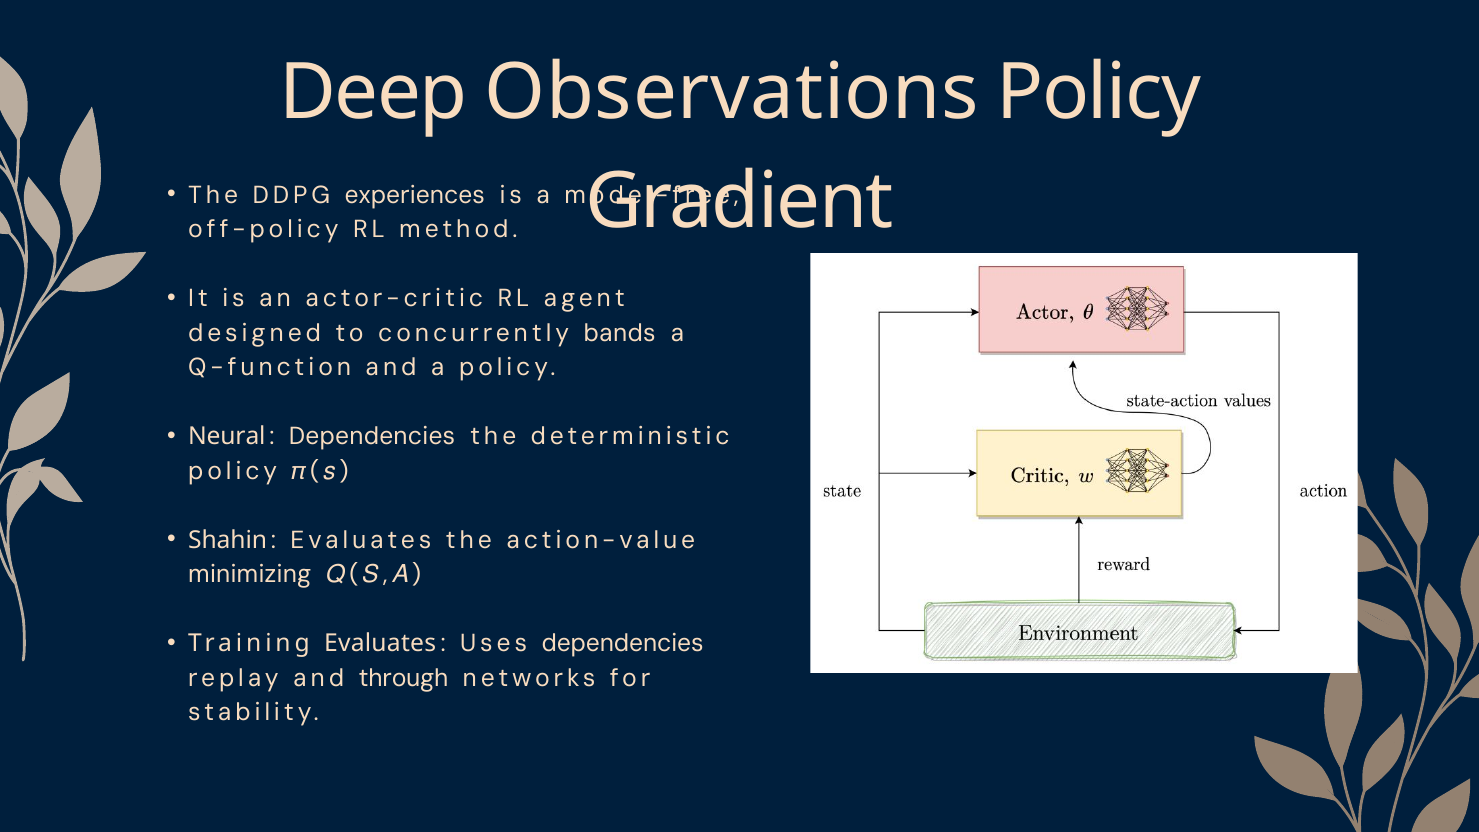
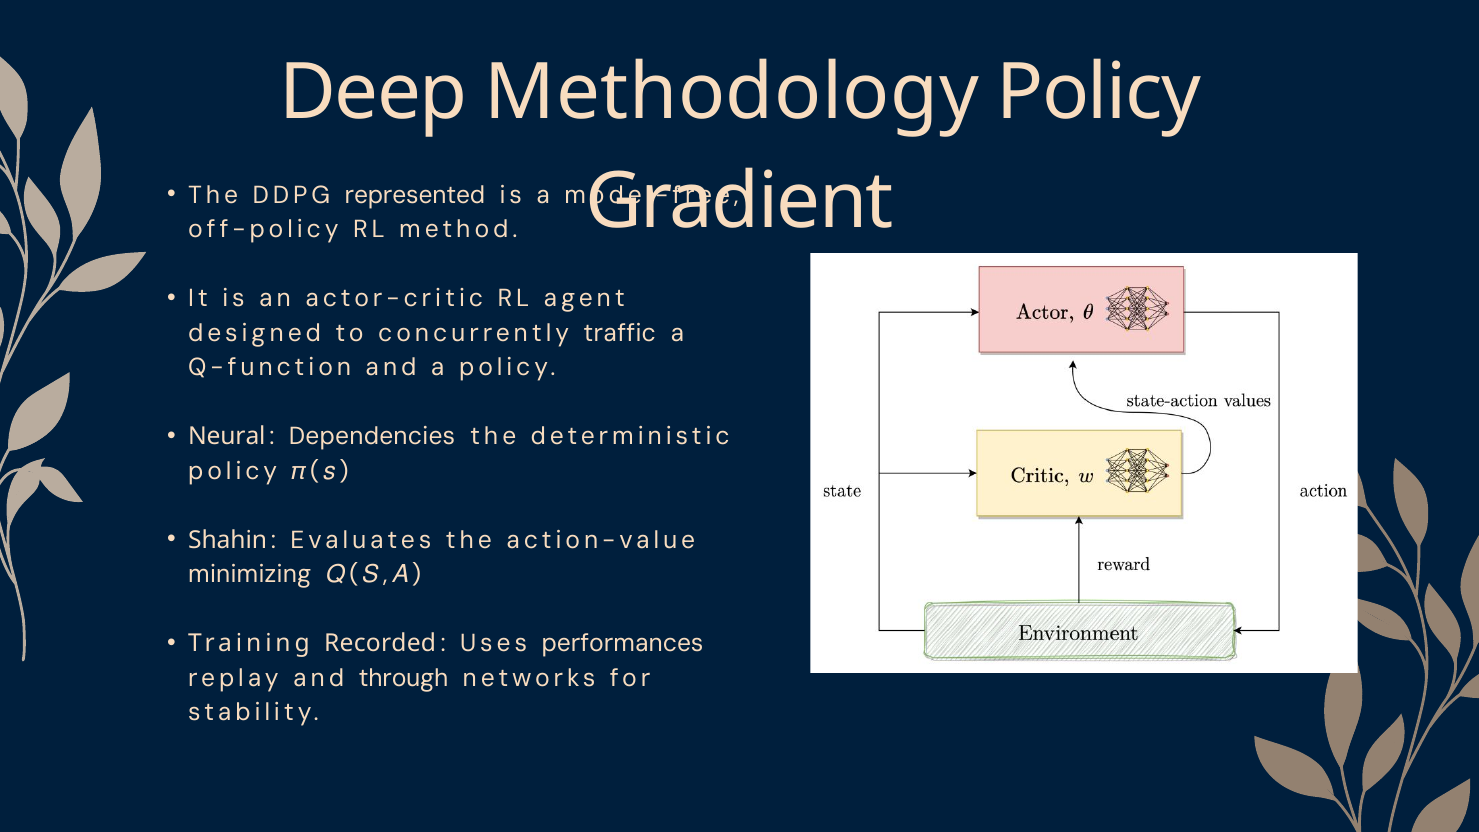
Observations: Observations -> Methodology (732, 92)
experiences: experiences -> represented (415, 195)
bands: bands -> traffic (620, 333)
Training Evaluates: Evaluates -> Recorded (380, 644)
Uses dependencies: dependencies -> performances (623, 644)
